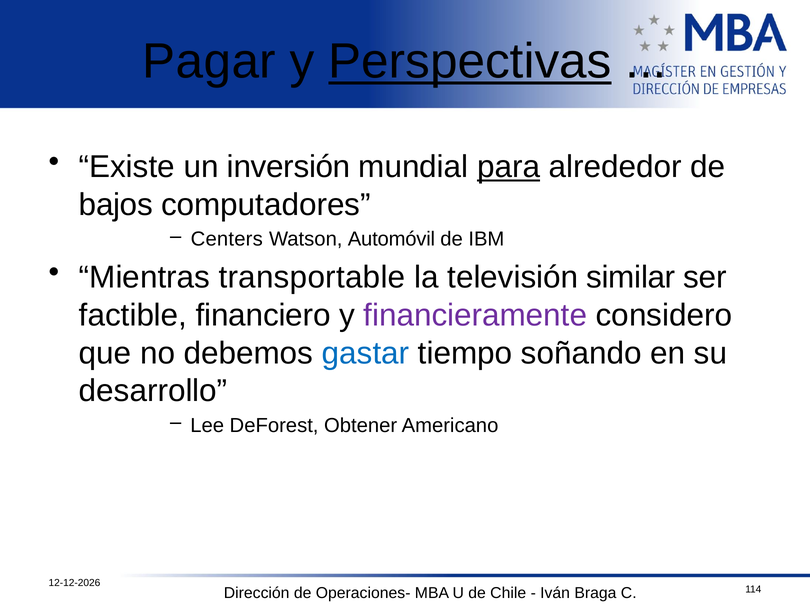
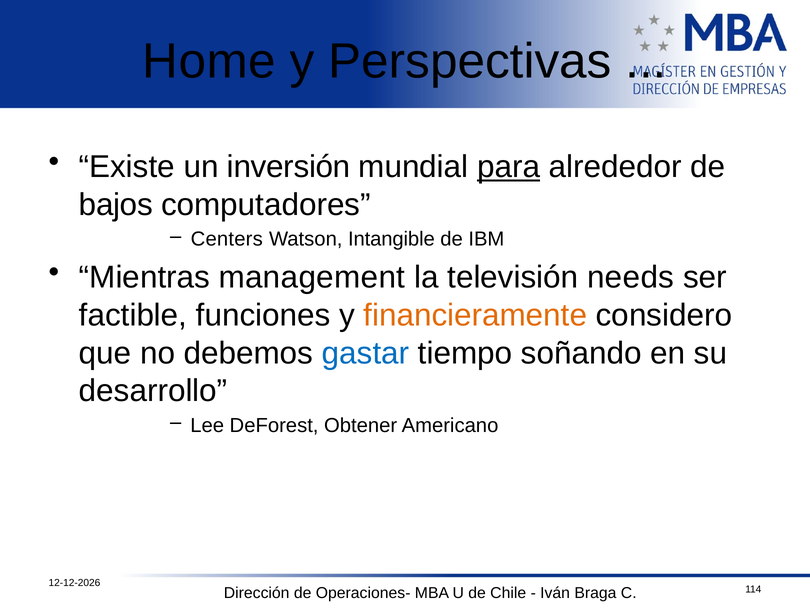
Pagar: Pagar -> Home (209, 62)
Perspectivas underline: present -> none (470, 62)
Automóvil: Automóvil -> Intangible (391, 239)
transportable: transportable -> management (312, 277)
similar: similar -> needs (631, 277)
financiero: financiero -> funciones (263, 315)
financieramente colour: purple -> orange (475, 315)
